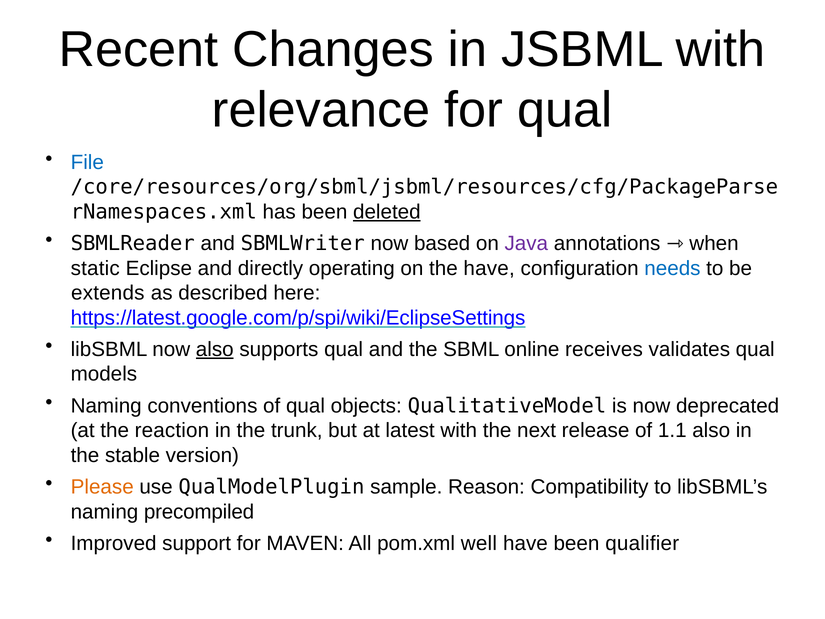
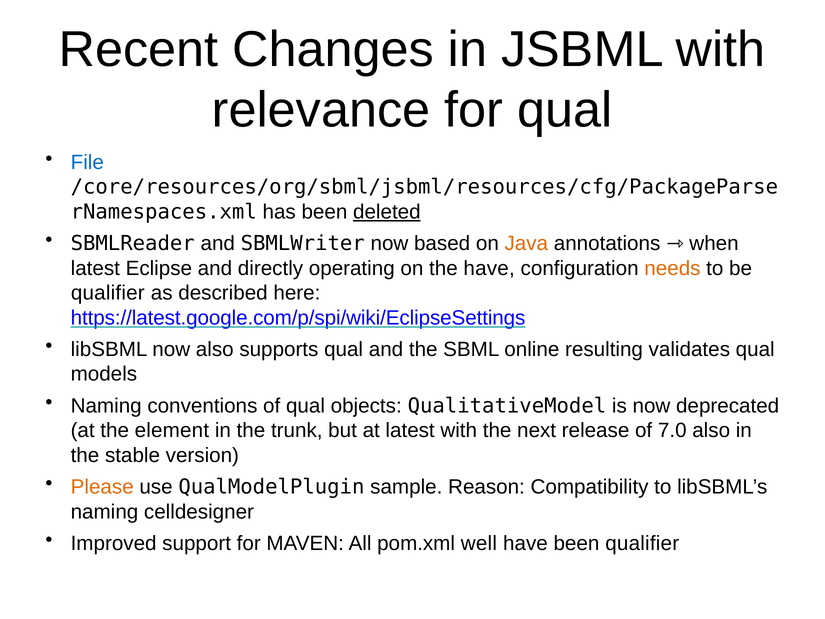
Java colour: purple -> orange (526, 243)
static: static -> latest (95, 268)
needs colour: blue -> orange (672, 268)
extends: extends -> qualifier (108, 293)
also underline: present -> none (215, 349)
receives: receives -> resulting (604, 349)
reaction: reaction -> element (172, 430)
1.1: 1.1 -> 7.0 (672, 430)
precompiled: precompiled -> celldesigner (199, 512)
